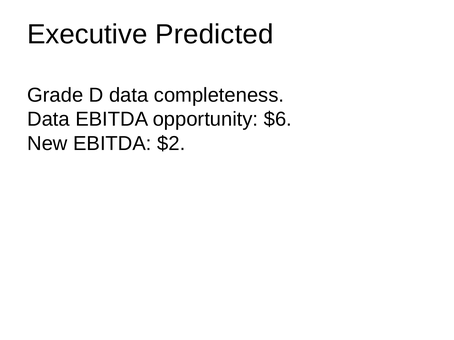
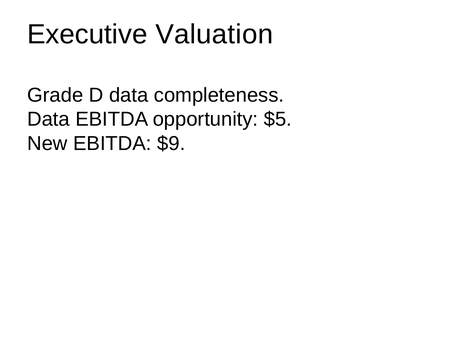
Predicted: Predicted -> Valuation (214, 34)
$6: $6 -> $5 (278, 119)
$2: $2 -> $9 (171, 144)
